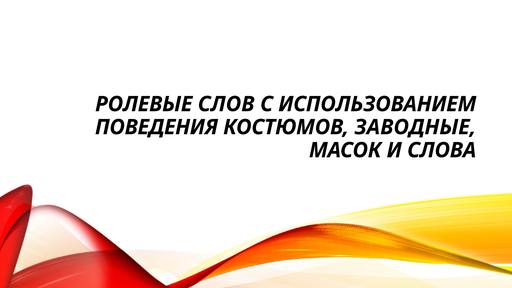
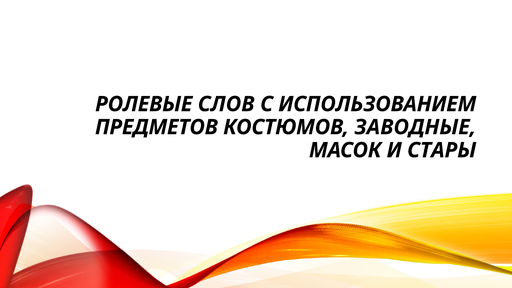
ПОВЕДЕНИЯ: ПОВЕДЕНИЯ -> ПРЕДМЕТОВ (156, 127)
СЛОВА: СЛОВА -> СТАРЫ (442, 150)
